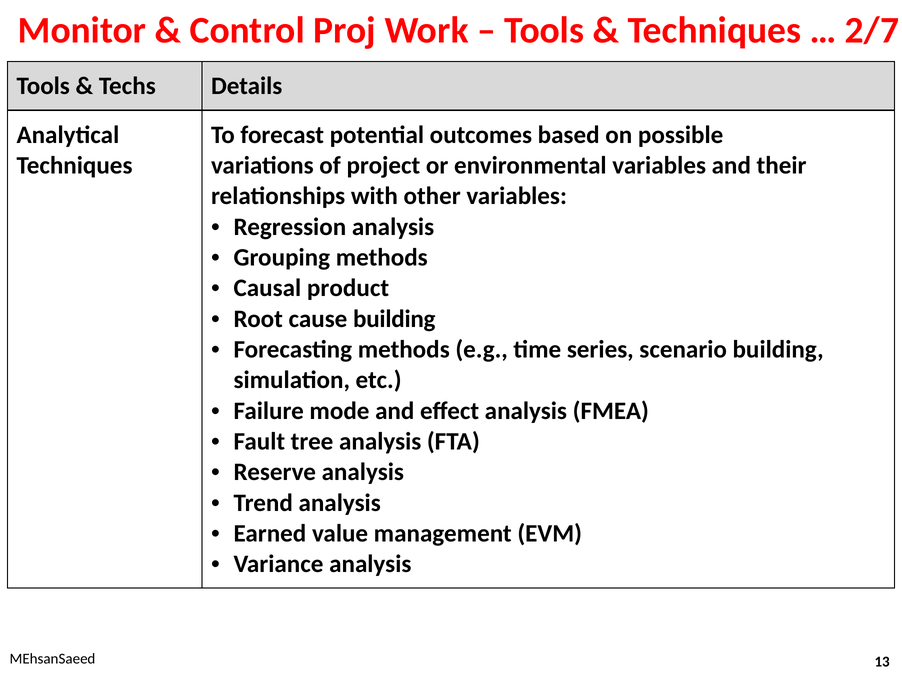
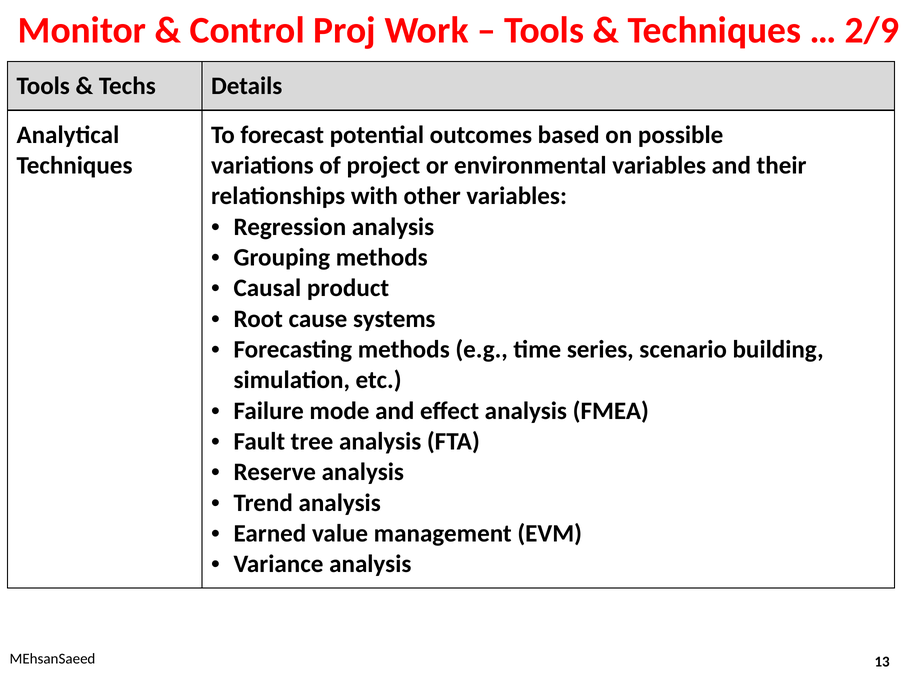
2/7: 2/7 -> 2/9 (872, 31)
cause building: building -> systems (394, 319)
